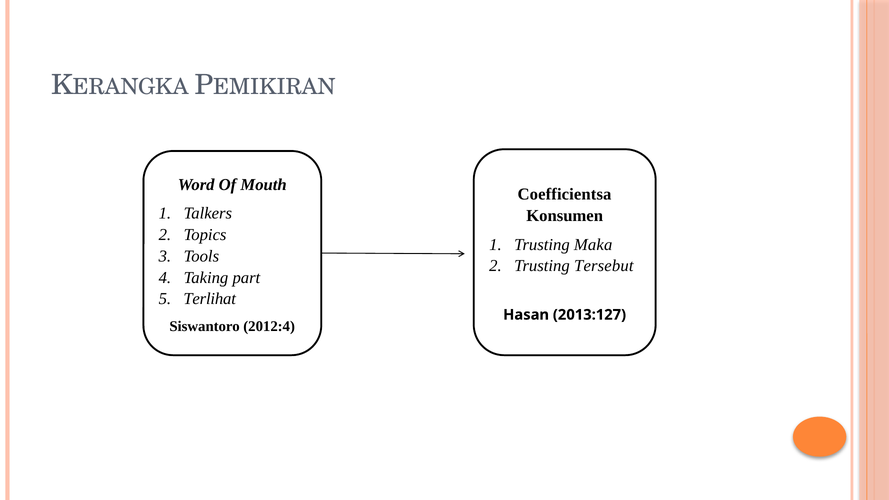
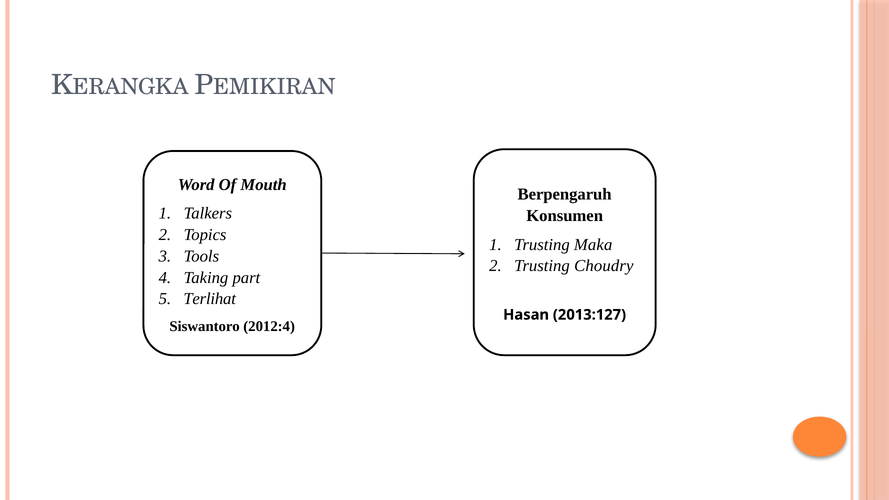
Coefficientsa: Coefficientsa -> Berpengaruh (565, 194)
Tersebut: Tersebut -> Choudry (604, 266)
